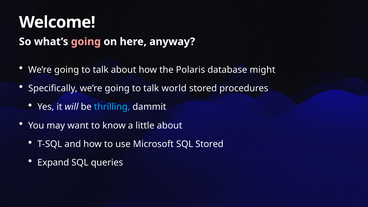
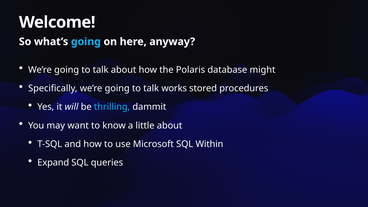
going colour: pink -> light blue (86, 42)
world: world -> works (174, 88)
SQL Stored: Stored -> Within (209, 144)
